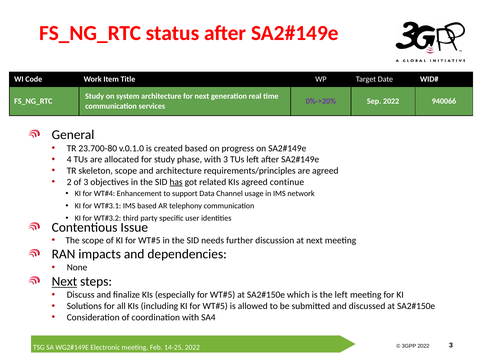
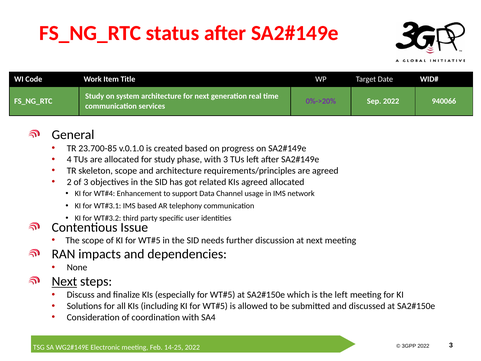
23.700-80: 23.700-80 -> 23.700-85 (98, 148)
has underline: present -> none (176, 182)
continue: continue -> allocated (287, 182)
